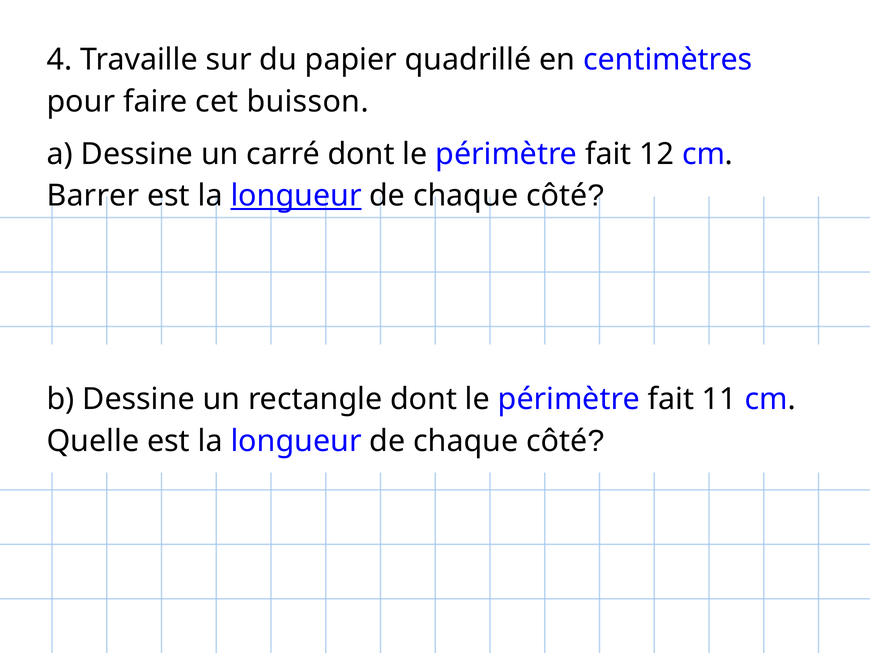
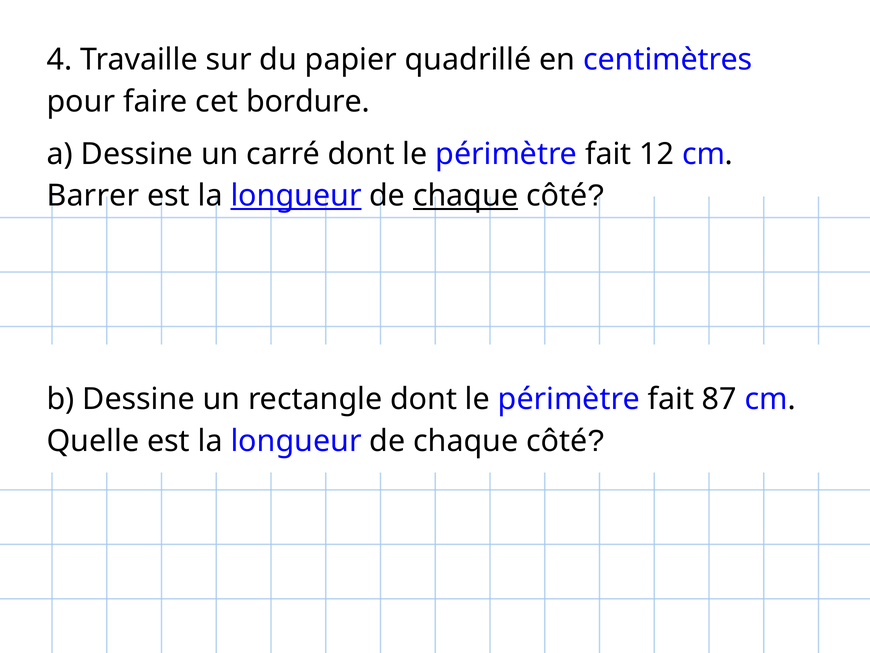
buisson: buisson -> bordure (308, 102)
chaque underline: none -> present (466, 196)
11: 11 -> 87 (719, 399)
